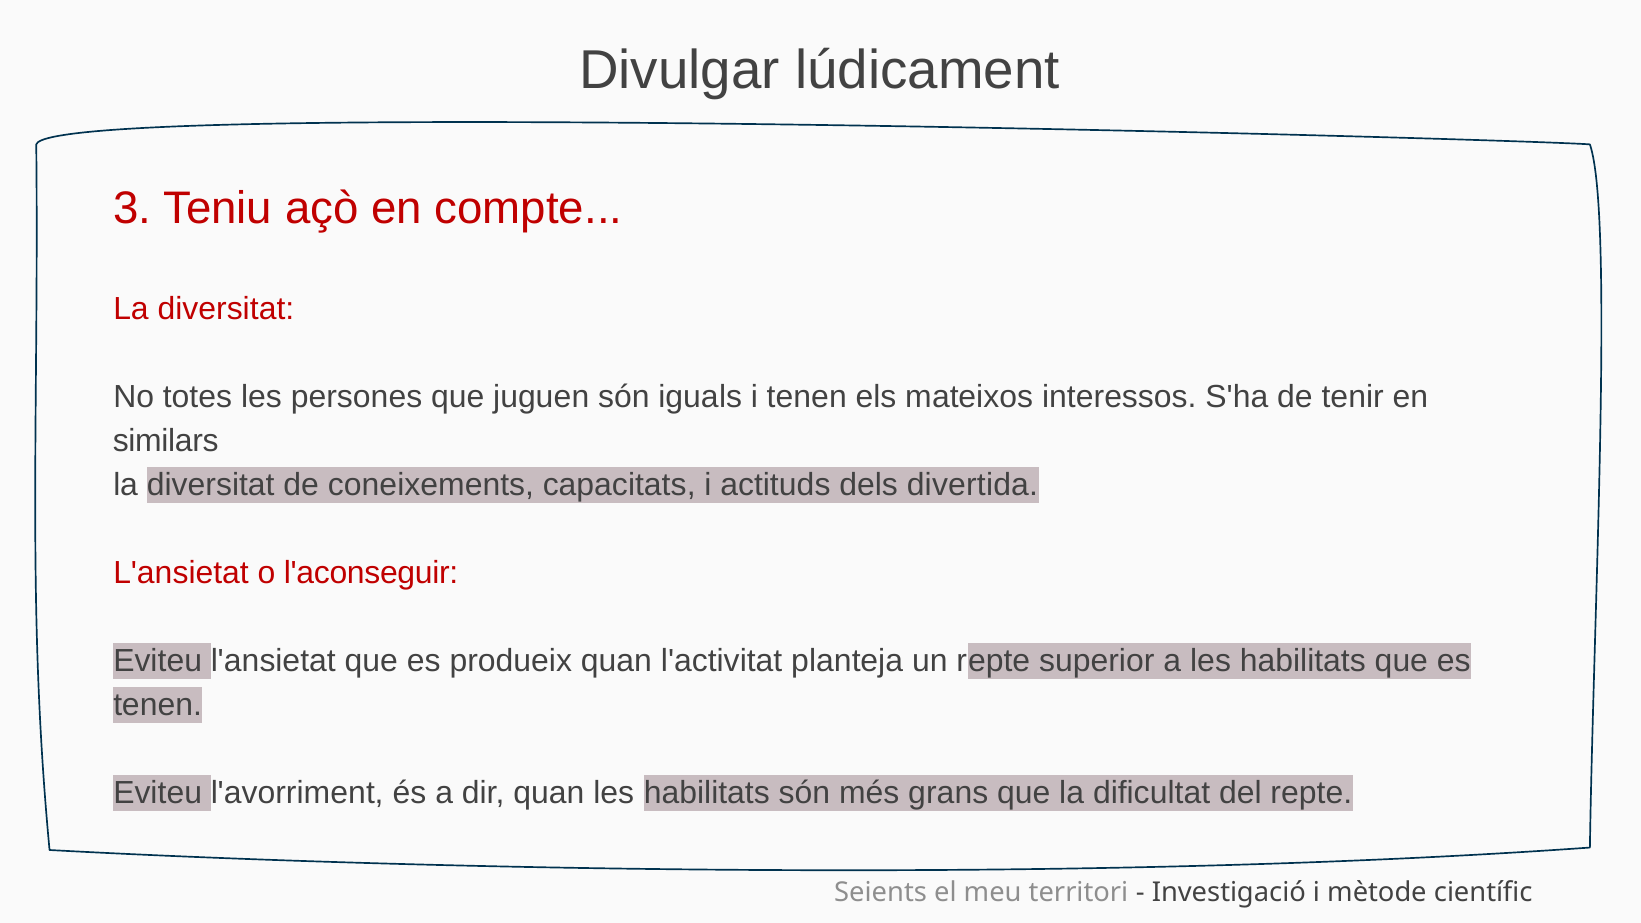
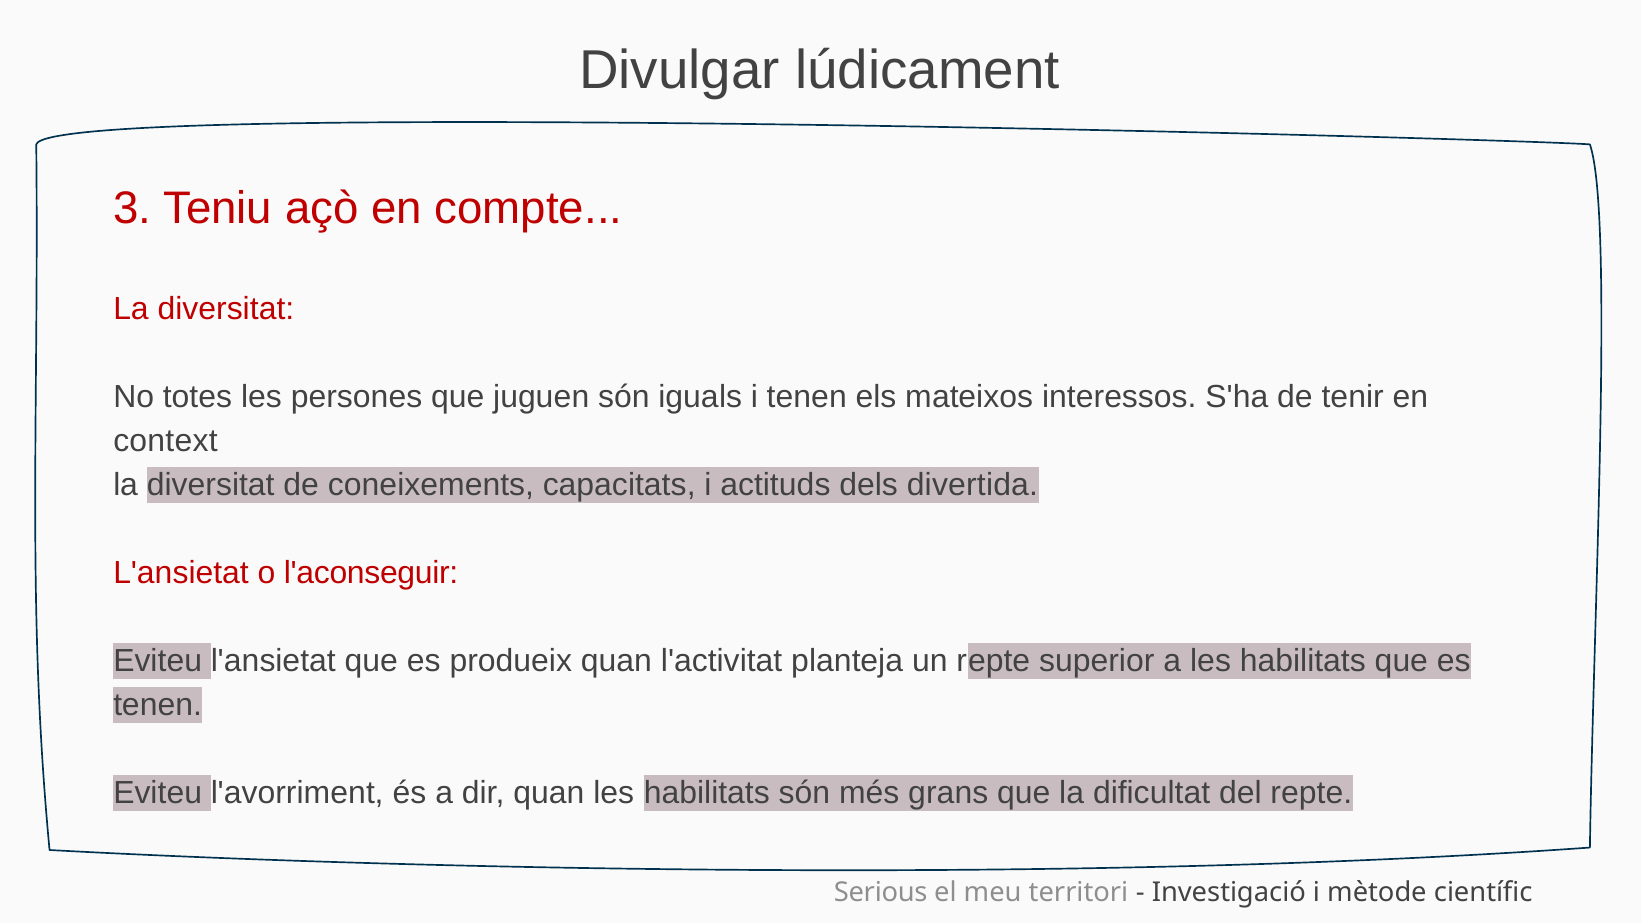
similars: similars -> context (165, 441)
Seients: Seients -> Serious (881, 892)
